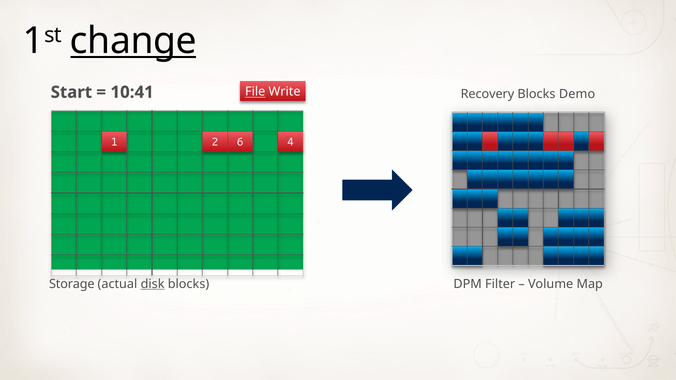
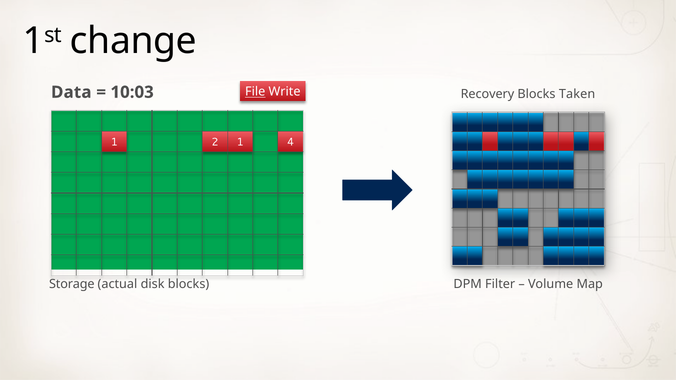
change underline: present -> none (133, 41)
Demo: Demo -> Taken (577, 94)
Start: Start -> Data (71, 92)
10:41: 10:41 -> 10:03 (132, 92)
2 6: 6 -> 1 (240, 142)
disk underline: present -> none (153, 284)
